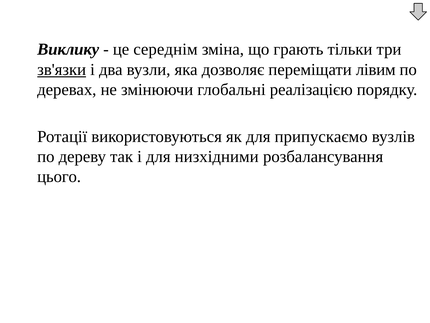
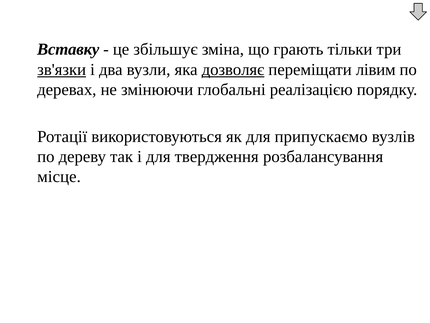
Виклику: Виклику -> Вставку (68, 49)
середнім: середнім -> збільшує (166, 49)
дозволяє underline: none -> present (233, 69)
низхідними: низхідними -> твердження (217, 156)
цього: цього -> місце (59, 177)
